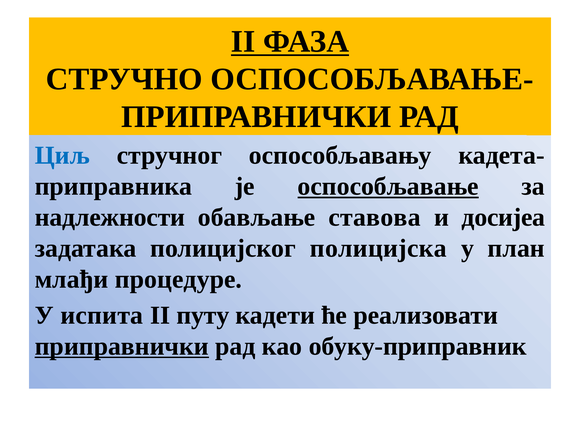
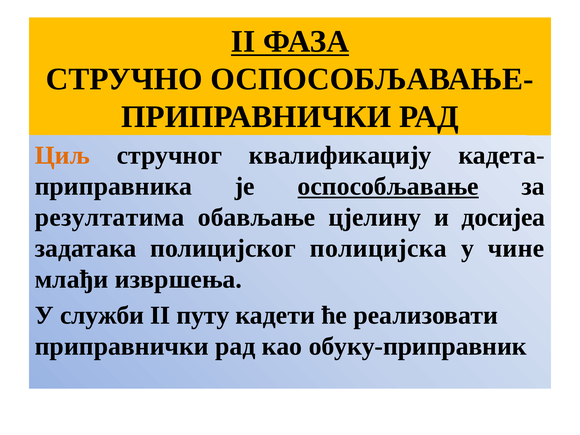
Циљ colour: blue -> orange (62, 155)
оспособљавању: оспособљавању -> квалификацију (340, 155)
надлежности: надлежности -> резултатима (110, 217)
ставова: ставова -> цјелину (375, 217)
план: план -> чине (516, 248)
процедуре: процедуре -> извршења (178, 279)
испита: испита -> служби (102, 315)
приправнички underline: present -> none (122, 346)
